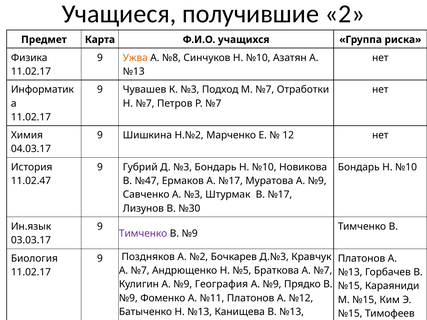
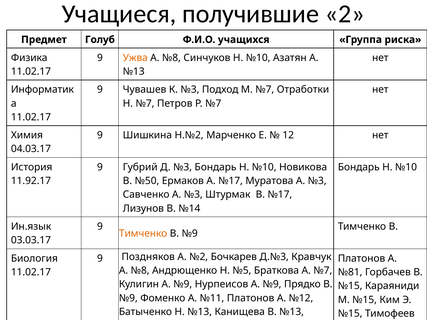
Карта: Карта -> Голуб (100, 40)
11.02.47: 11.02.47 -> 11.92.17 (31, 181)
№47: №47 -> №50 (147, 181)
Муратова А №9: №9 -> №3 (317, 181)
№30: №30 -> №14 (189, 209)
Тимченко colour: purple -> orange (143, 234)
№7: №7 -> №8 (140, 271)
№13: №13 -> №81 (350, 272)
География: География -> Нурпеисов (221, 284)
